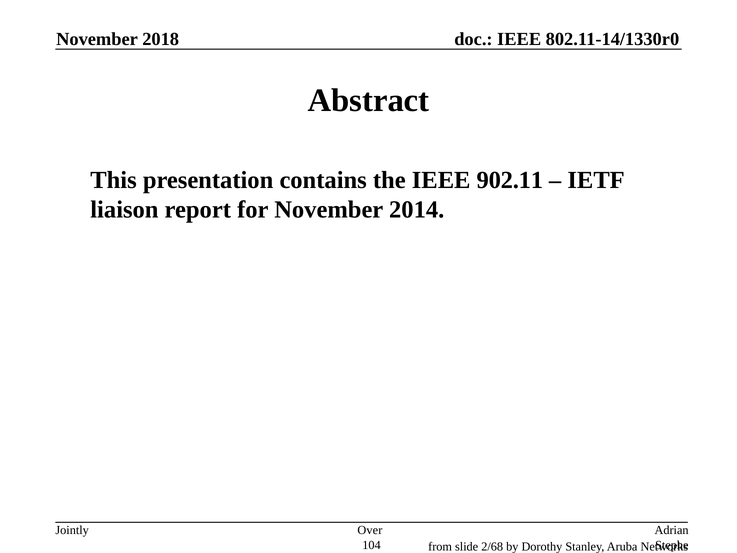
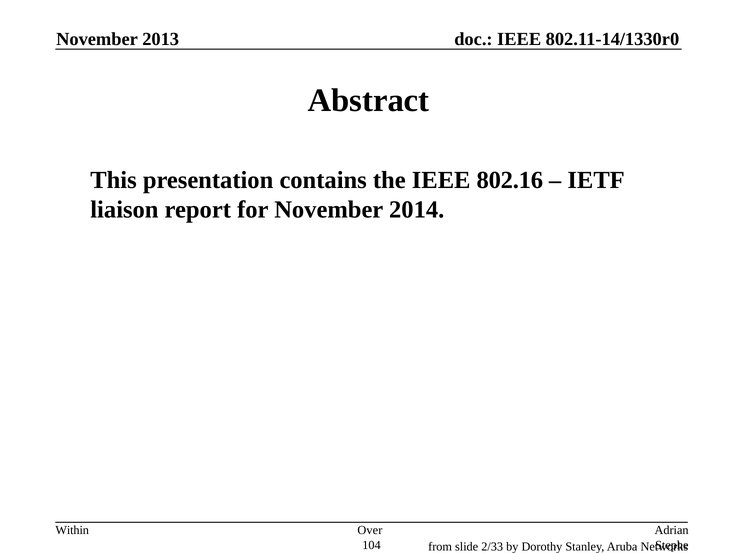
2018: 2018 -> 2013 (161, 39)
902.11: 902.11 -> 802.16 (510, 180)
Jointly: Jointly -> Within (72, 530)
2/68: 2/68 -> 2/33 (492, 546)
